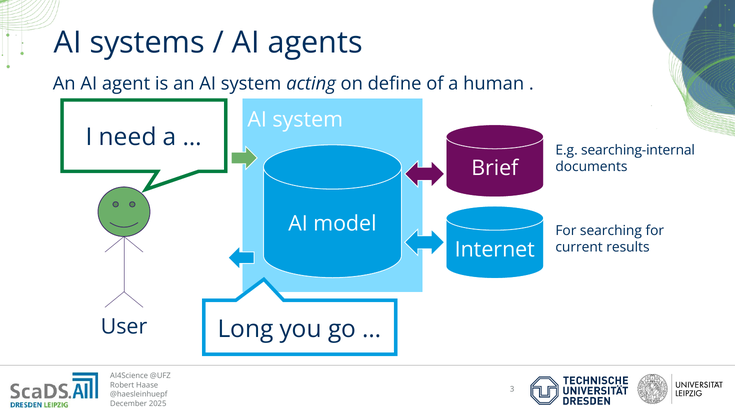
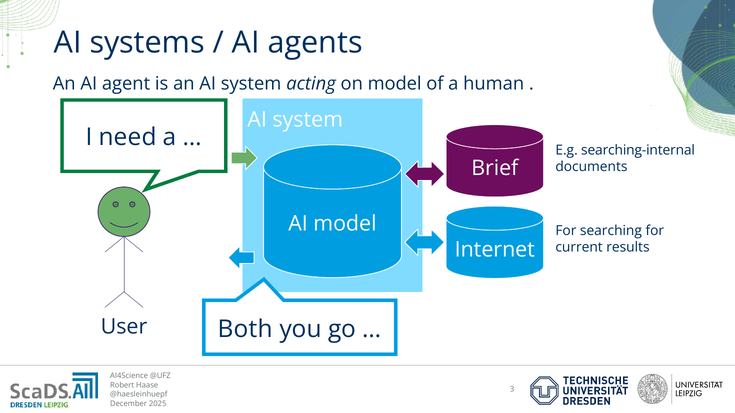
on define: define -> model (395, 84)
Long: Long -> Both (245, 329)
